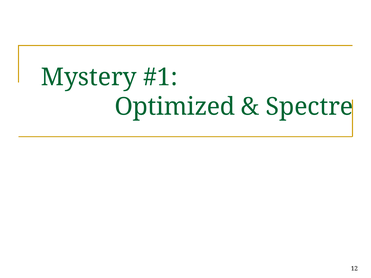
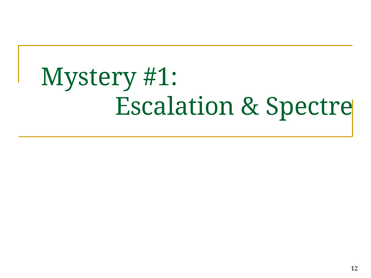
Optimized: Optimized -> Escalation (175, 107)
